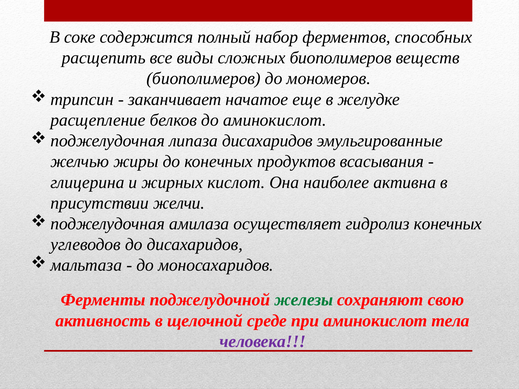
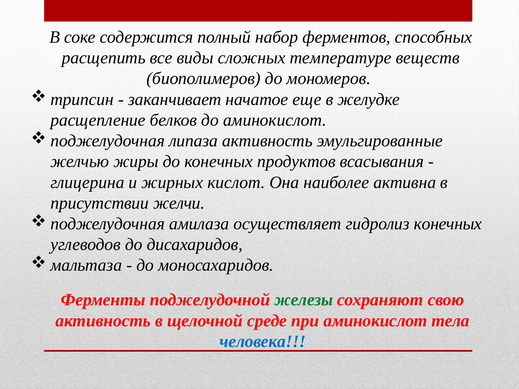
сложных биополимеров: биополимеров -> температуре (341, 58)
липаза дисахаридов: дисахаридов -> активность (267, 141)
человека colour: purple -> blue (263, 342)
